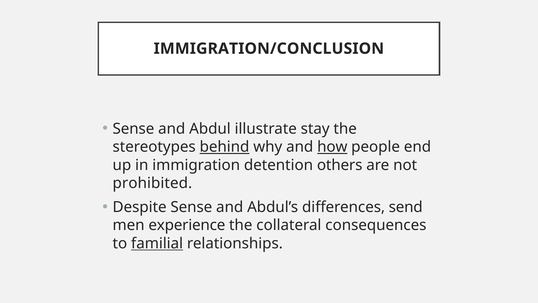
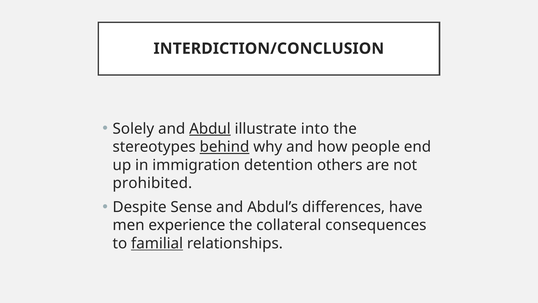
IMMIGRATION/CONCLUSION: IMMIGRATION/CONCLUSION -> INTERDICTION/CONCLUSION (269, 49)
Sense: Sense -> Solely (133, 129)
Abdul underline: none -> present (210, 129)
stay: stay -> into (315, 129)
how underline: present -> none (332, 147)
send: send -> have (406, 207)
